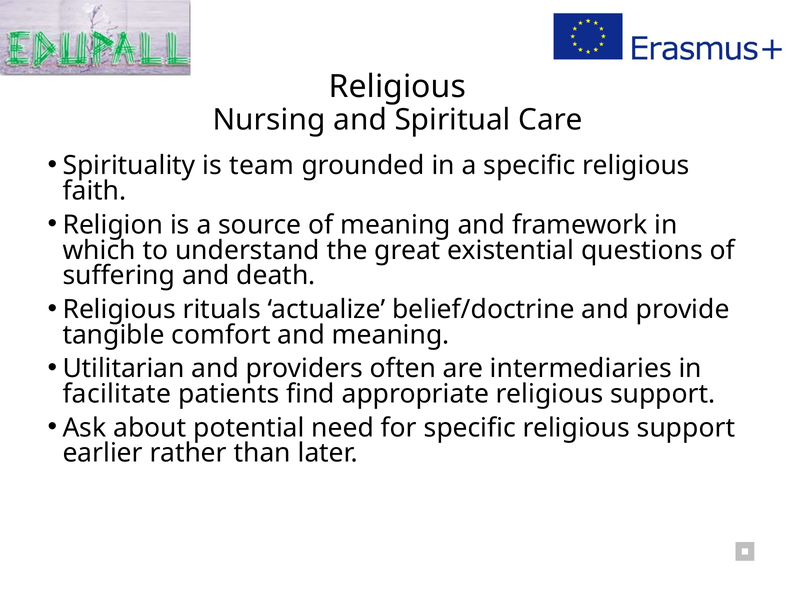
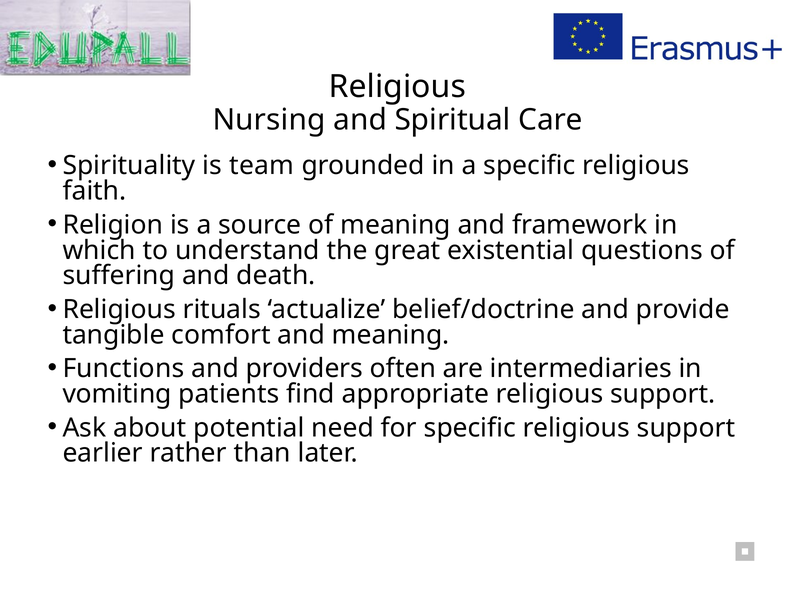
Utilitarian: Utilitarian -> Functions (123, 369)
facilitate: facilitate -> vomiting (117, 394)
